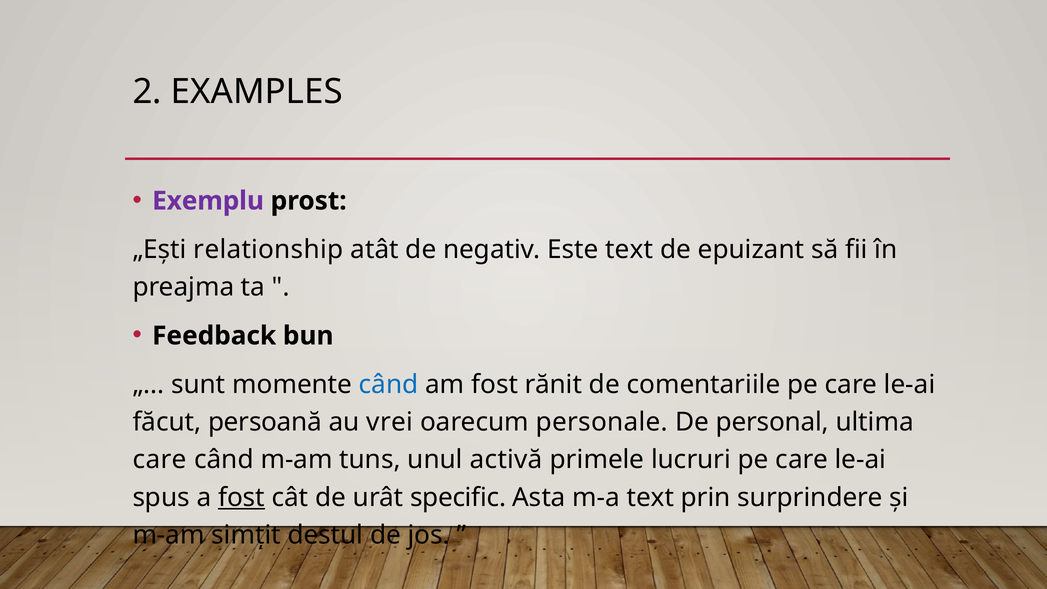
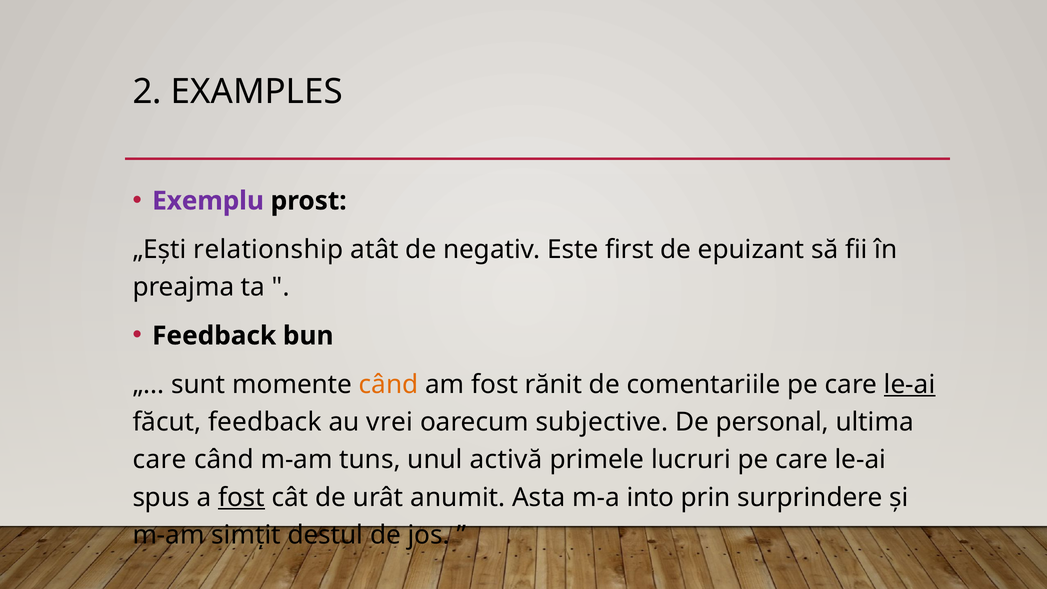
Este text: text -> first (629, 249)
când colour: blue -> orange (389, 384)
le-ai underline: none -> present (910, 384)
făcut persoană: persoană -> feedback (265, 422)
personale: personale -> subjective (602, 422)
specific: specific -> anumit (458, 497)
m-a text: text -> into (650, 497)
